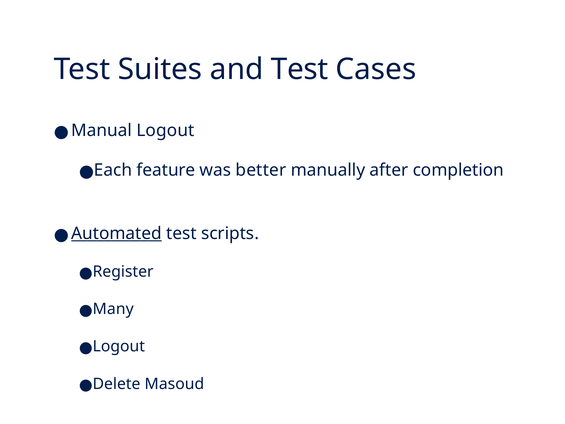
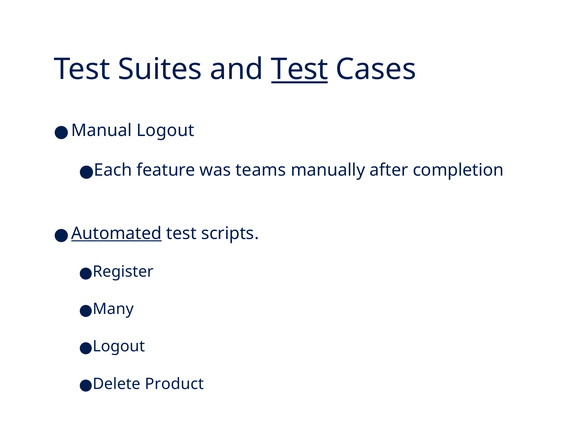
Test underline: none -> present (300, 69)
better: better -> teams (261, 170)
Masoud: Masoud -> Product (174, 384)
